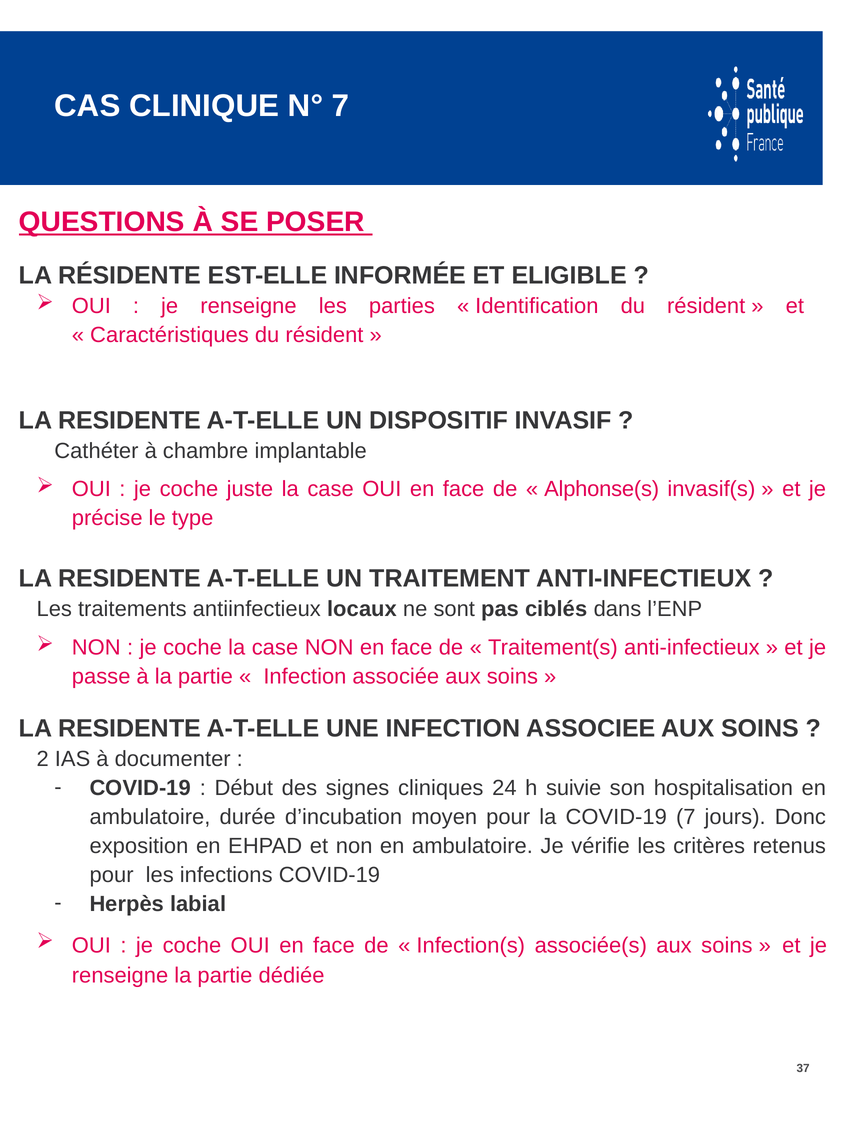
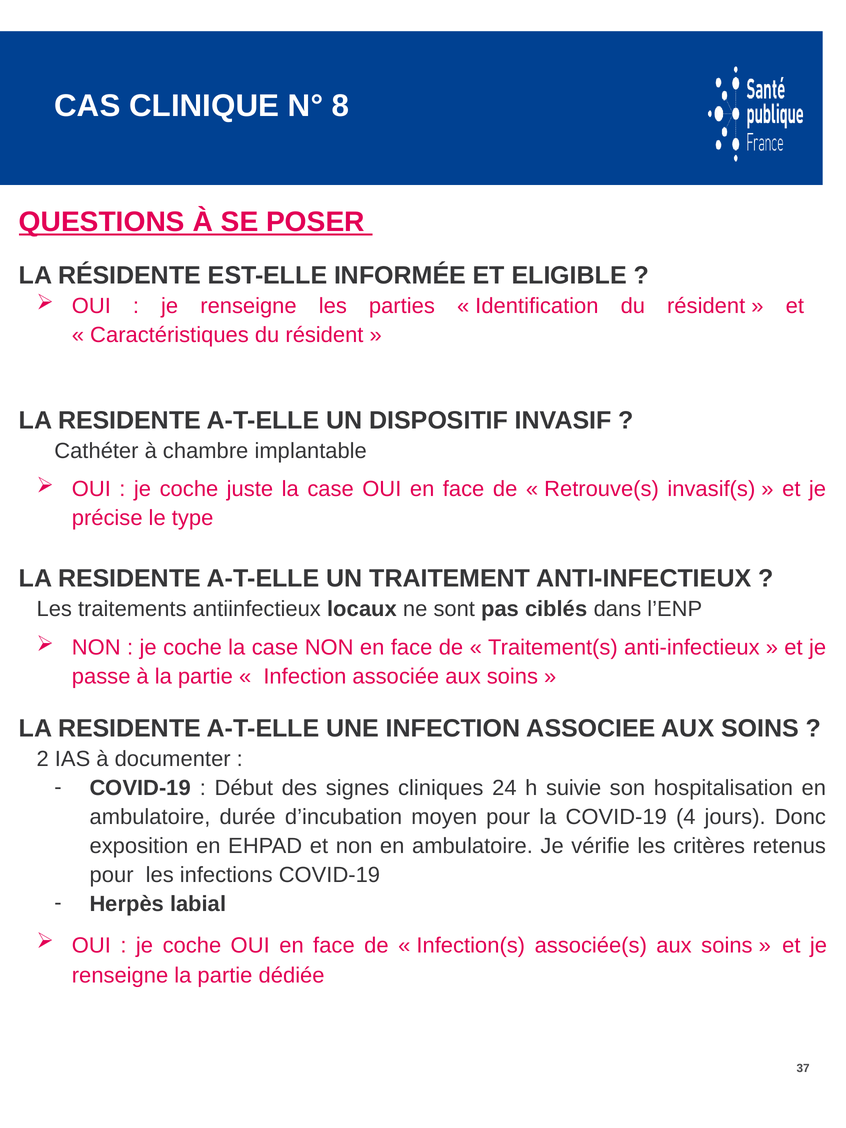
N° 7: 7 -> 8 (341, 106)
Alphonse(s: Alphonse(s -> Retrouve(s (602, 489)
COVID-19 7: 7 -> 4 (686, 817)
